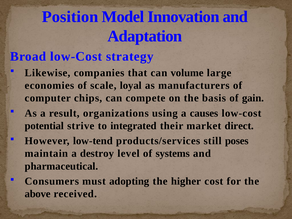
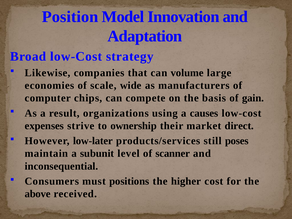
loyal: loyal -> wide (131, 85)
potential: potential -> expenses (44, 126)
integrated: integrated -> ownership (134, 126)
low-tend: low-tend -> low-later (93, 141)
destroy: destroy -> subunit (97, 153)
systems: systems -> scanner (173, 153)
pharmaceutical: pharmaceutical -> inconsequential (61, 166)
adopting: adopting -> positions (129, 181)
